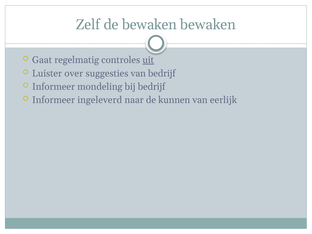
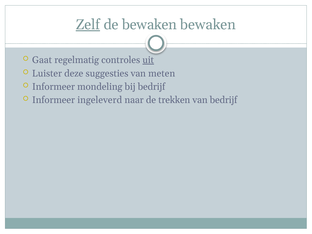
Zelf underline: none -> present (88, 25)
over: over -> deze (74, 73)
van bedrijf: bedrijf -> meten (162, 73)
kunnen: kunnen -> trekken (174, 100)
van eerlijk: eerlijk -> bedrijf (224, 100)
